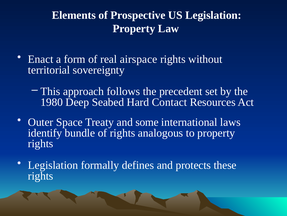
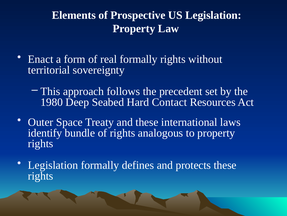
real airspace: airspace -> formally (139, 59)
and some: some -> these (147, 122)
